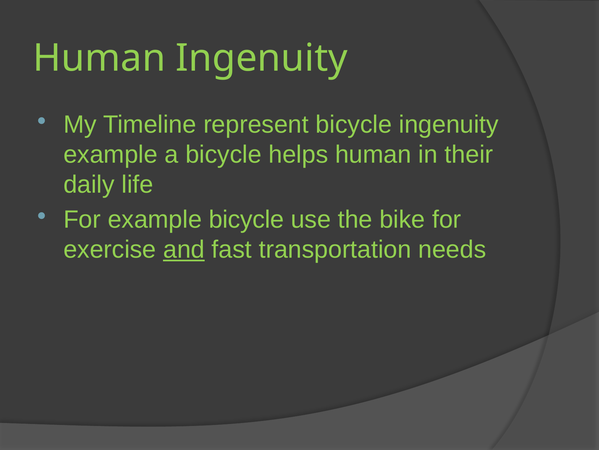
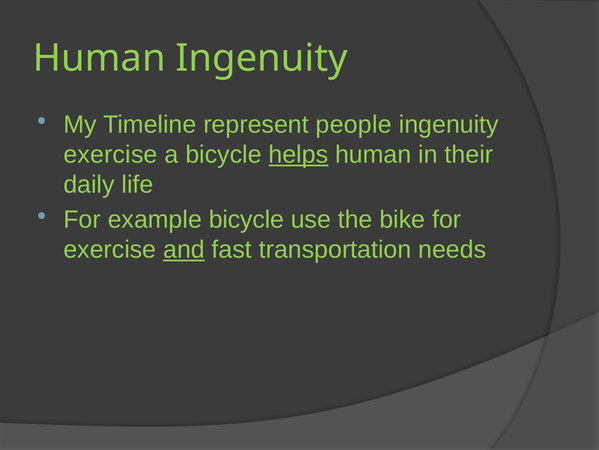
represent bicycle: bicycle -> people (354, 124)
example: example -> exercise (110, 154)
helps underline: none -> present (298, 154)
